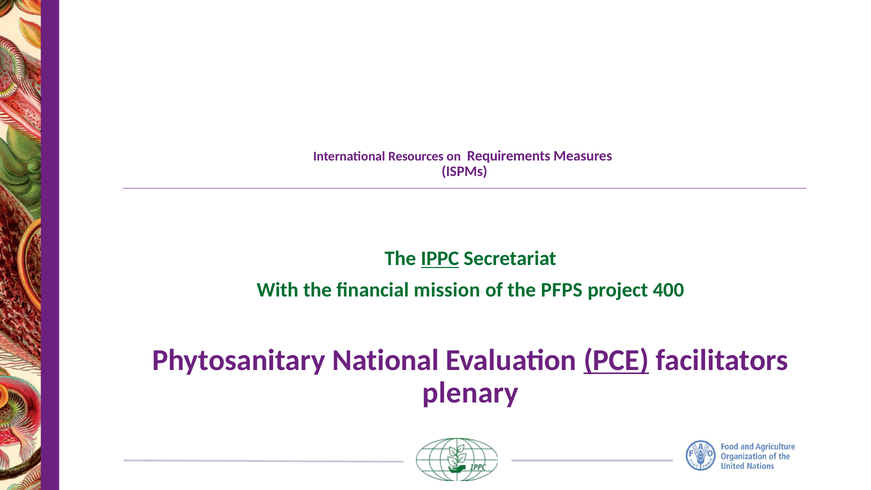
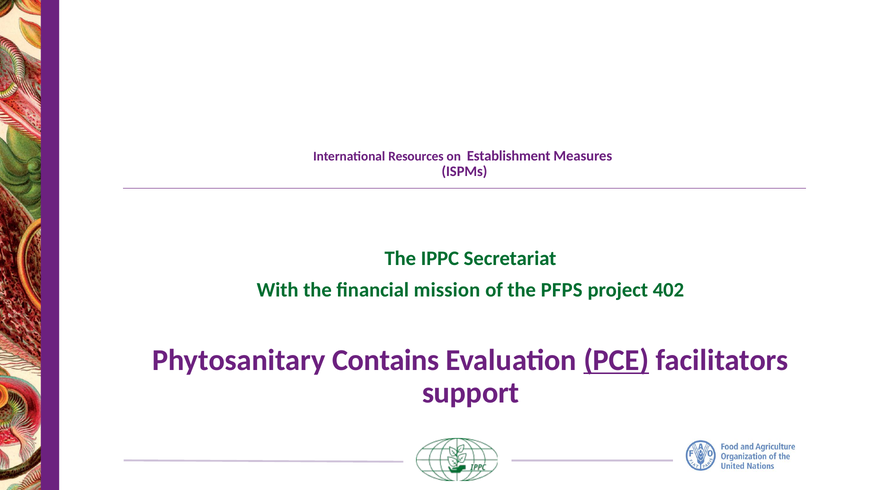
Requirements: Requirements -> Establishment (509, 156)
IPPC underline: present -> none (440, 259)
400: 400 -> 402 (668, 290)
National: National -> Contains (386, 360)
plenary: plenary -> support (471, 393)
